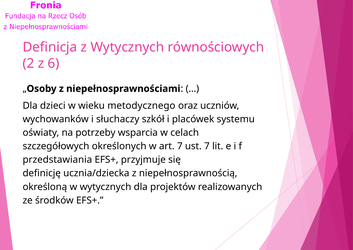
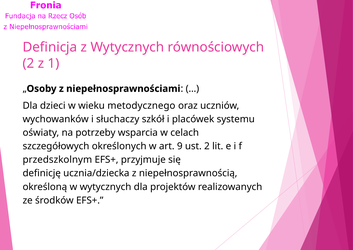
6: 6 -> 1 (53, 63)
art 7: 7 -> 9 (180, 146)
ust 7: 7 -> 2 (207, 146)
przedstawiania: przedstawiania -> przedszkolnym (57, 160)
